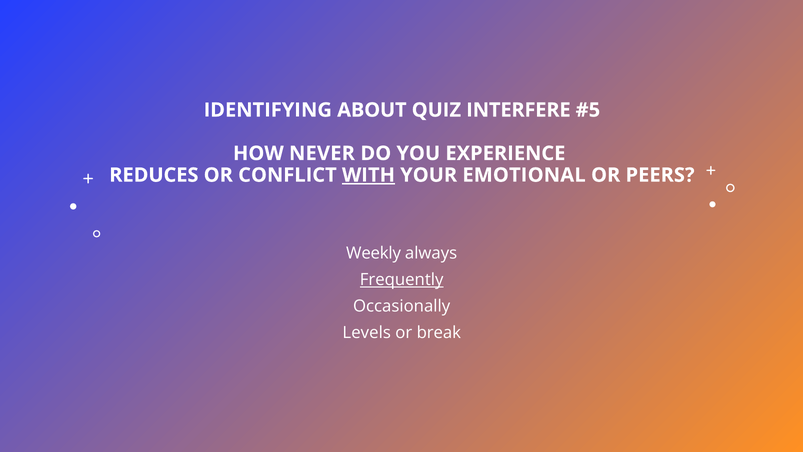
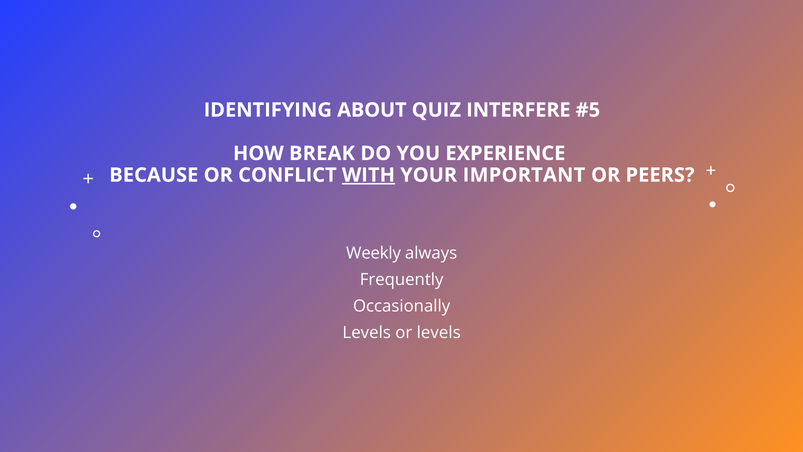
NEVER: NEVER -> BREAK (322, 153)
REDUCES: REDUCES -> BECAUSE (154, 175)
EMOTIONAL: EMOTIONAL -> IMPORTANT (524, 175)
Frequently underline: present -> none (402, 279)
or break: break -> levels (439, 332)
